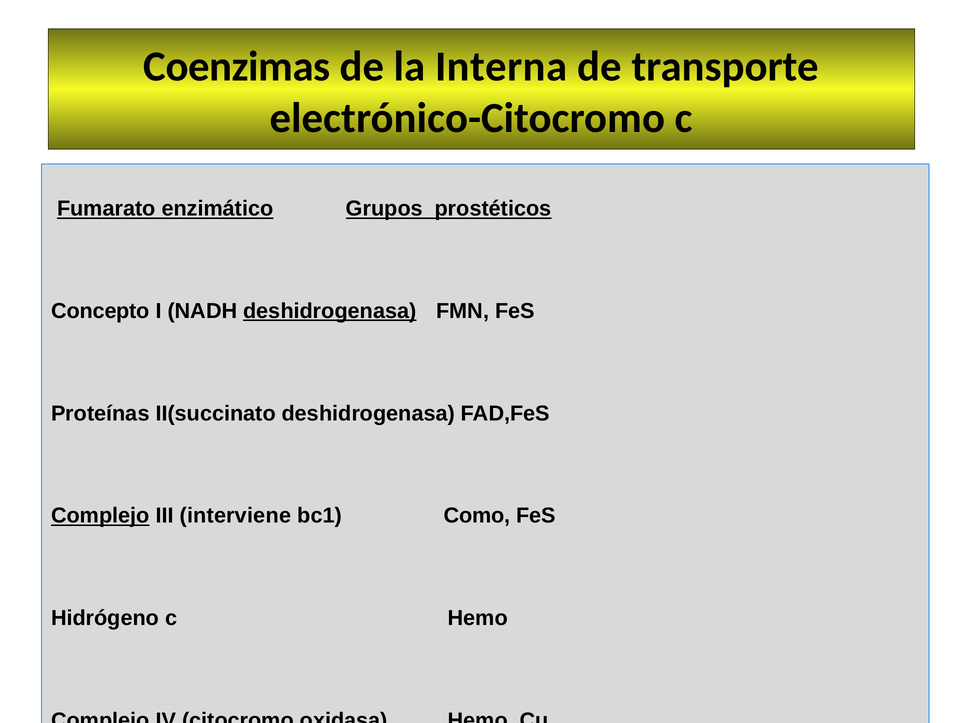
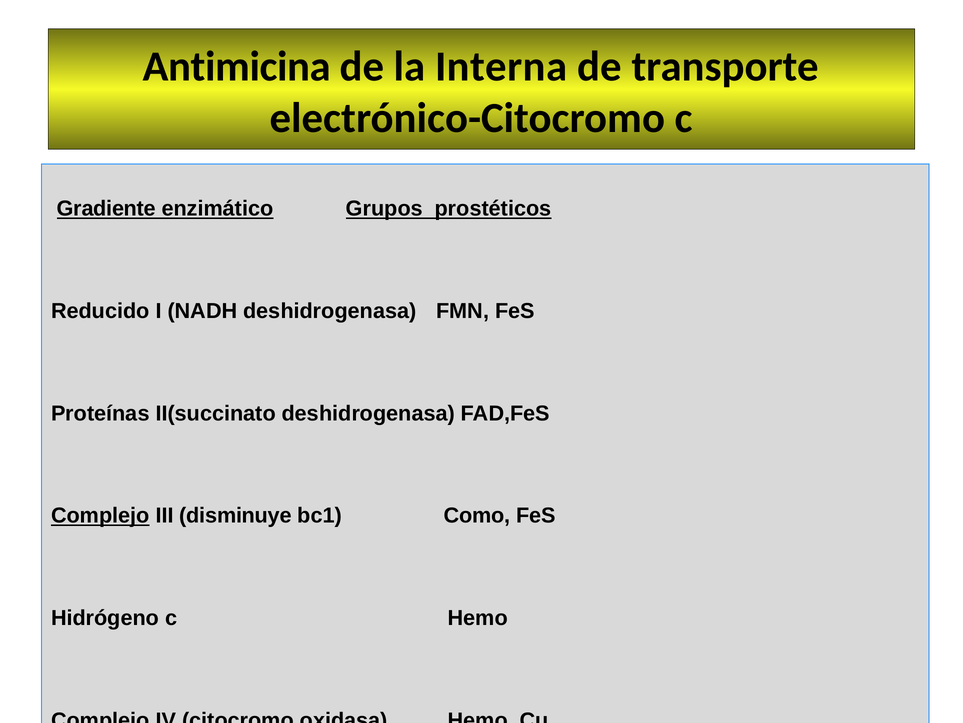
Coenzimas: Coenzimas -> Antimicina (237, 66)
Fumarato: Fumarato -> Gradiente (106, 208)
Concepto: Concepto -> Reducido (100, 311)
deshidrogenasa underline: present -> none (330, 311)
interviene: interviene -> disminuye (236, 515)
